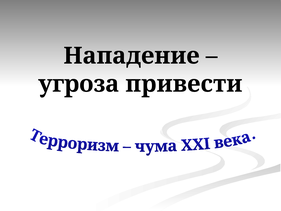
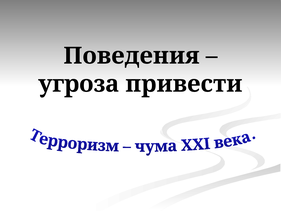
Нападение: Нападение -> Поведения (131, 56)
